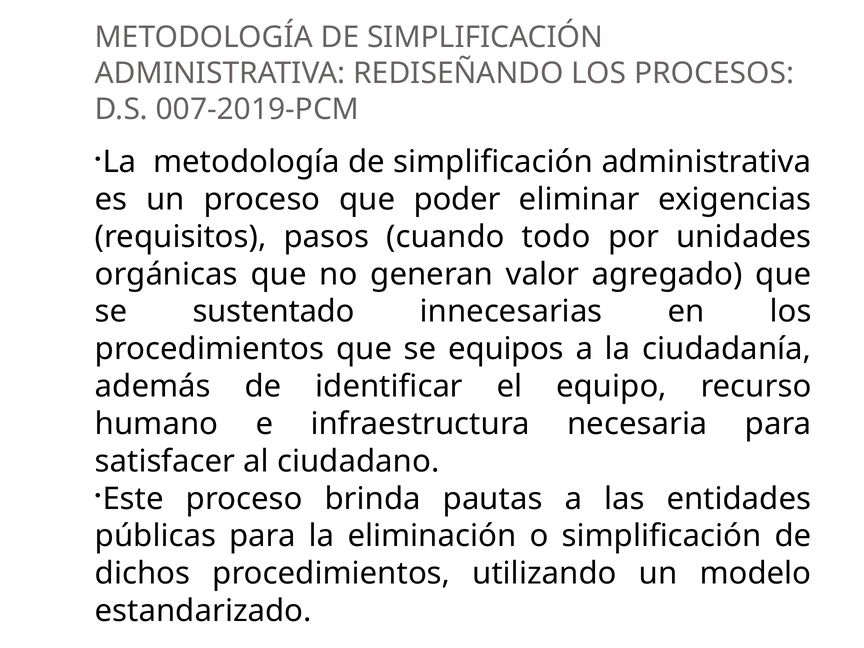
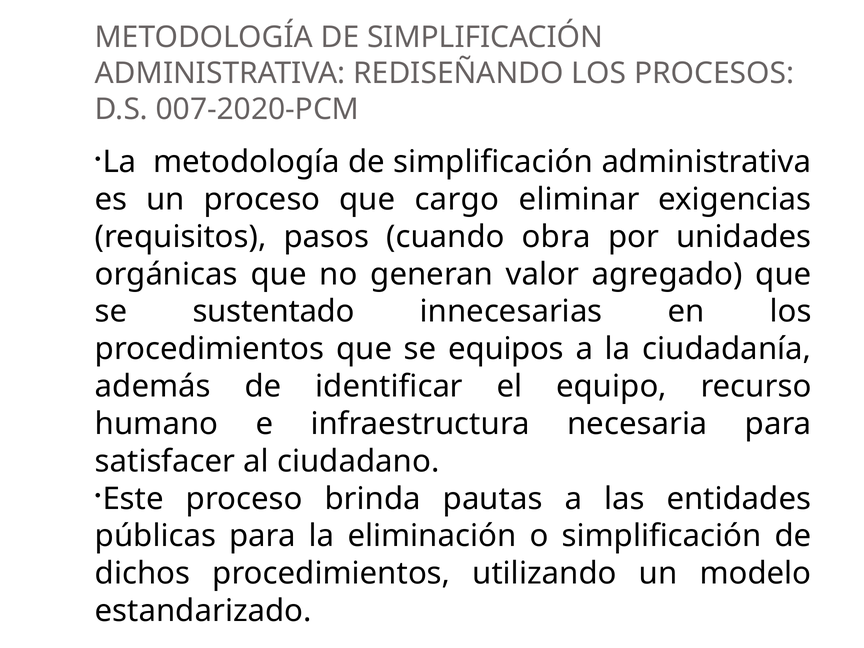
007-2019-PCM: 007-2019-PCM -> 007-2020-PCM (258, 109)
poder: poder -> cargo (457, 199)
todo: todo -> obra (556, 237)
